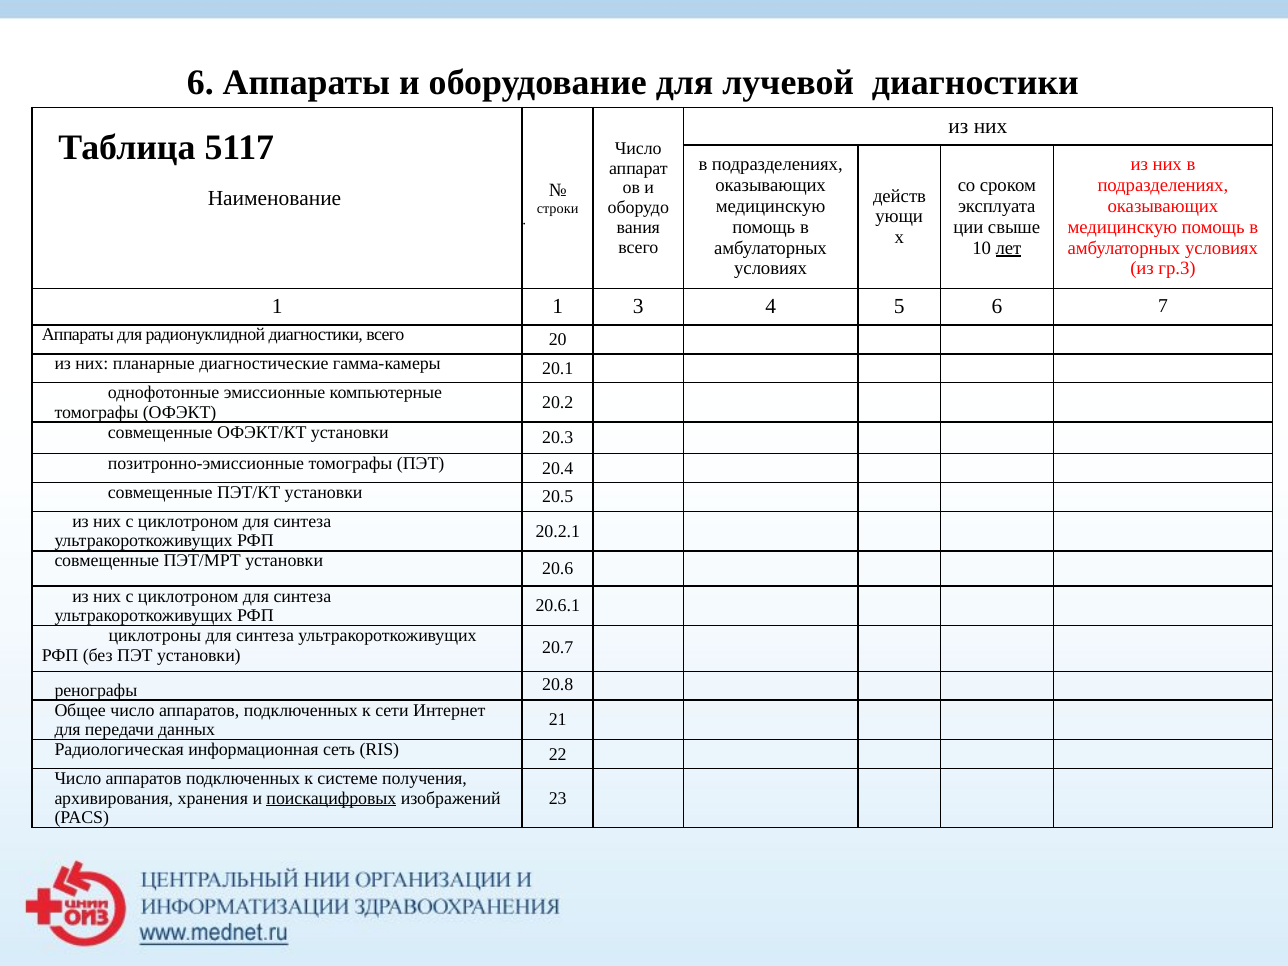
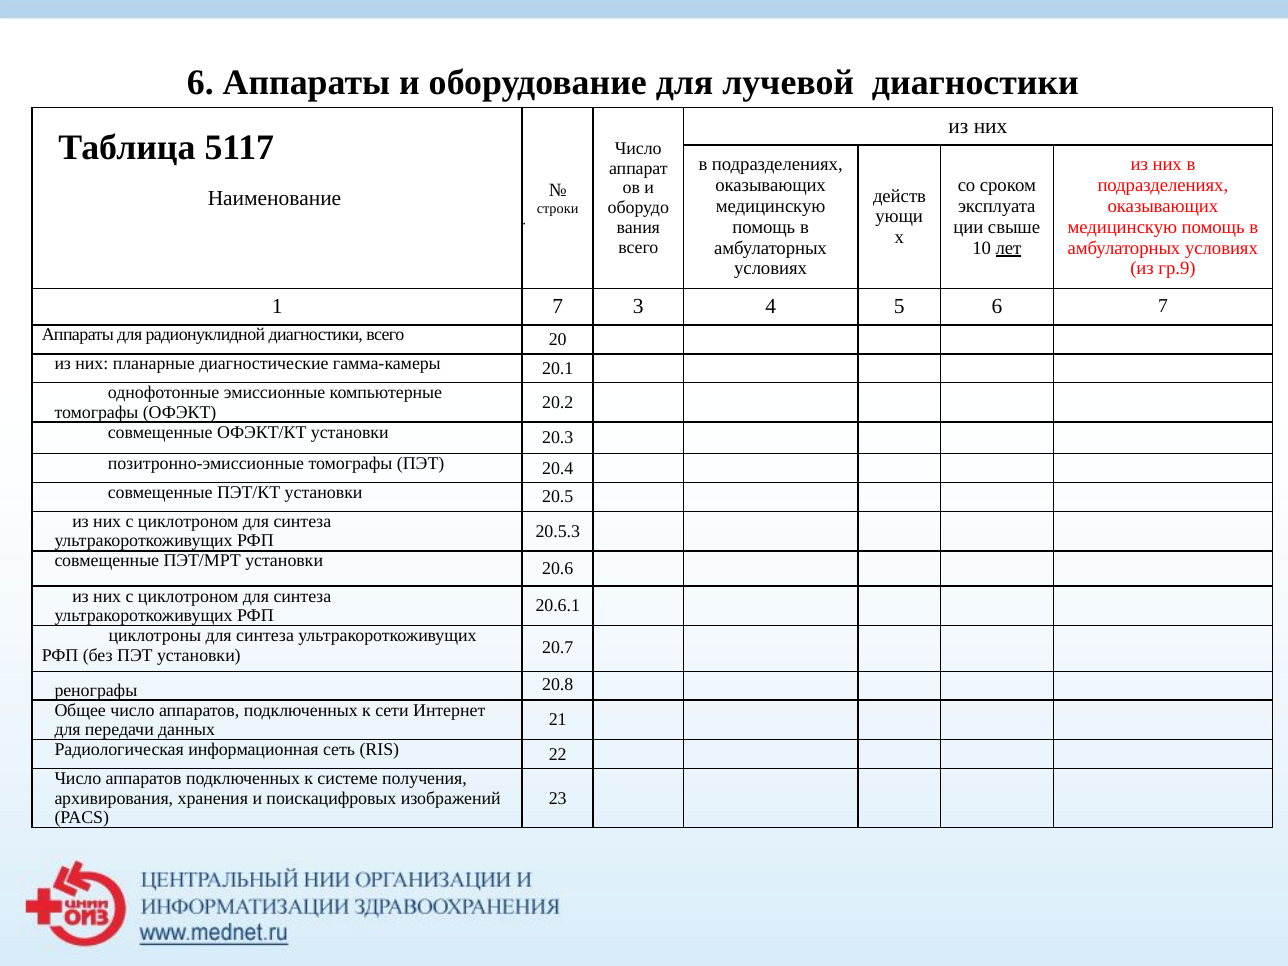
гр.3: гр.3 -> гр.9 (1177, 269)
1 1: 1 -> 7 (558, 307)
20.2.1: 20.2.1 -> 20.5.3 (558, 531)
поискацифровых underline: present -> none (331, 798)
